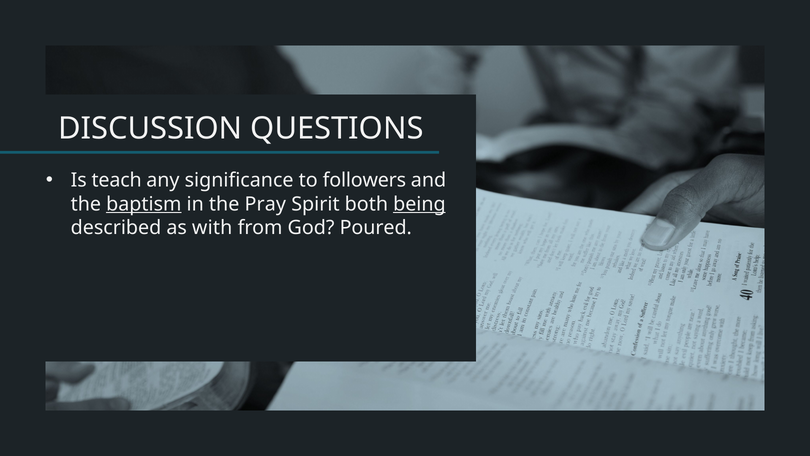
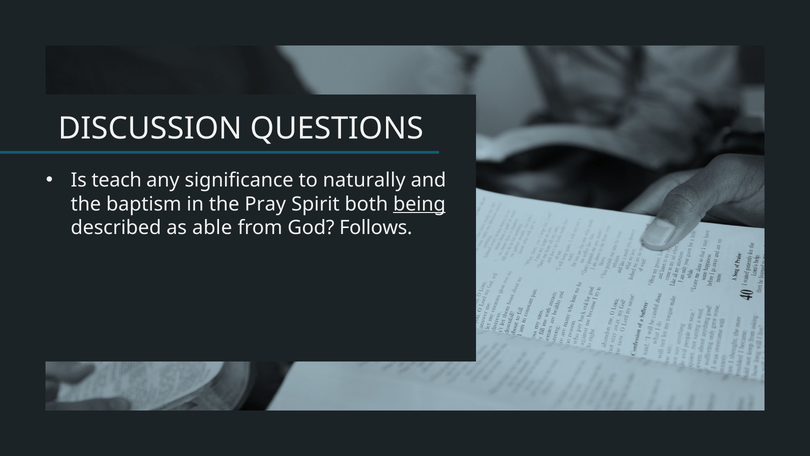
followers: followers -> naturally (364, 180)
baptism underline: present -> none (144, 204)
with: with -> able (212, 228)
Poured: Poured -> Follows (376, 228)
